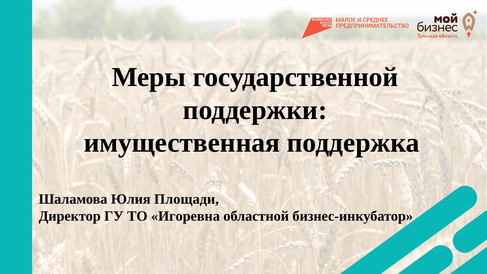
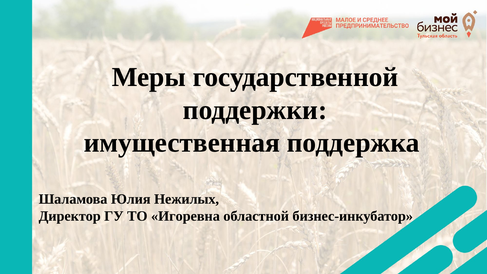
Площади: Площади -> Нежилых (187, 199)
